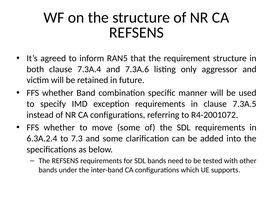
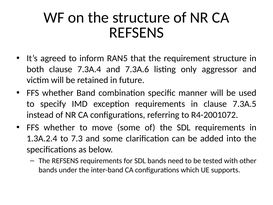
6.3A.2.4: 6.3A.2.4 -> 1.3A.2.4 (42, 138)
